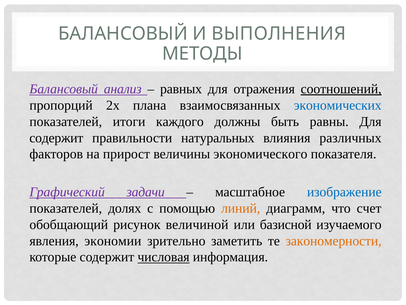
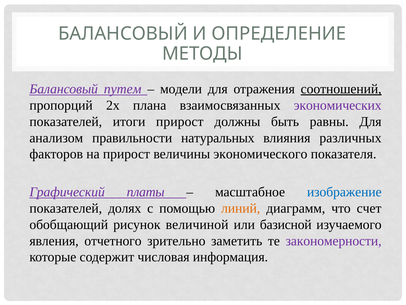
ВЫПОЛНЕНИЯ: ВЫПОЛНЕНИЯ -> ОПРЕДЕЛЕНИЕ (279, 34)
анализ: анализ -> путем (123, 89)
равных: равных -> модели (181, 89)
экономических colour: blue -> purple (338, 105)
итоги каждого: каждого -> прирост (180, 121)
содержит: содержит -> анализом (56, 138)
задачи: задачи -> платы (146, 192)
экономии: экономии -> отчетного (113, 240)
закономерности colour: orange -> purple (334, 240)
числовая underline: present -> none (164, 257)
